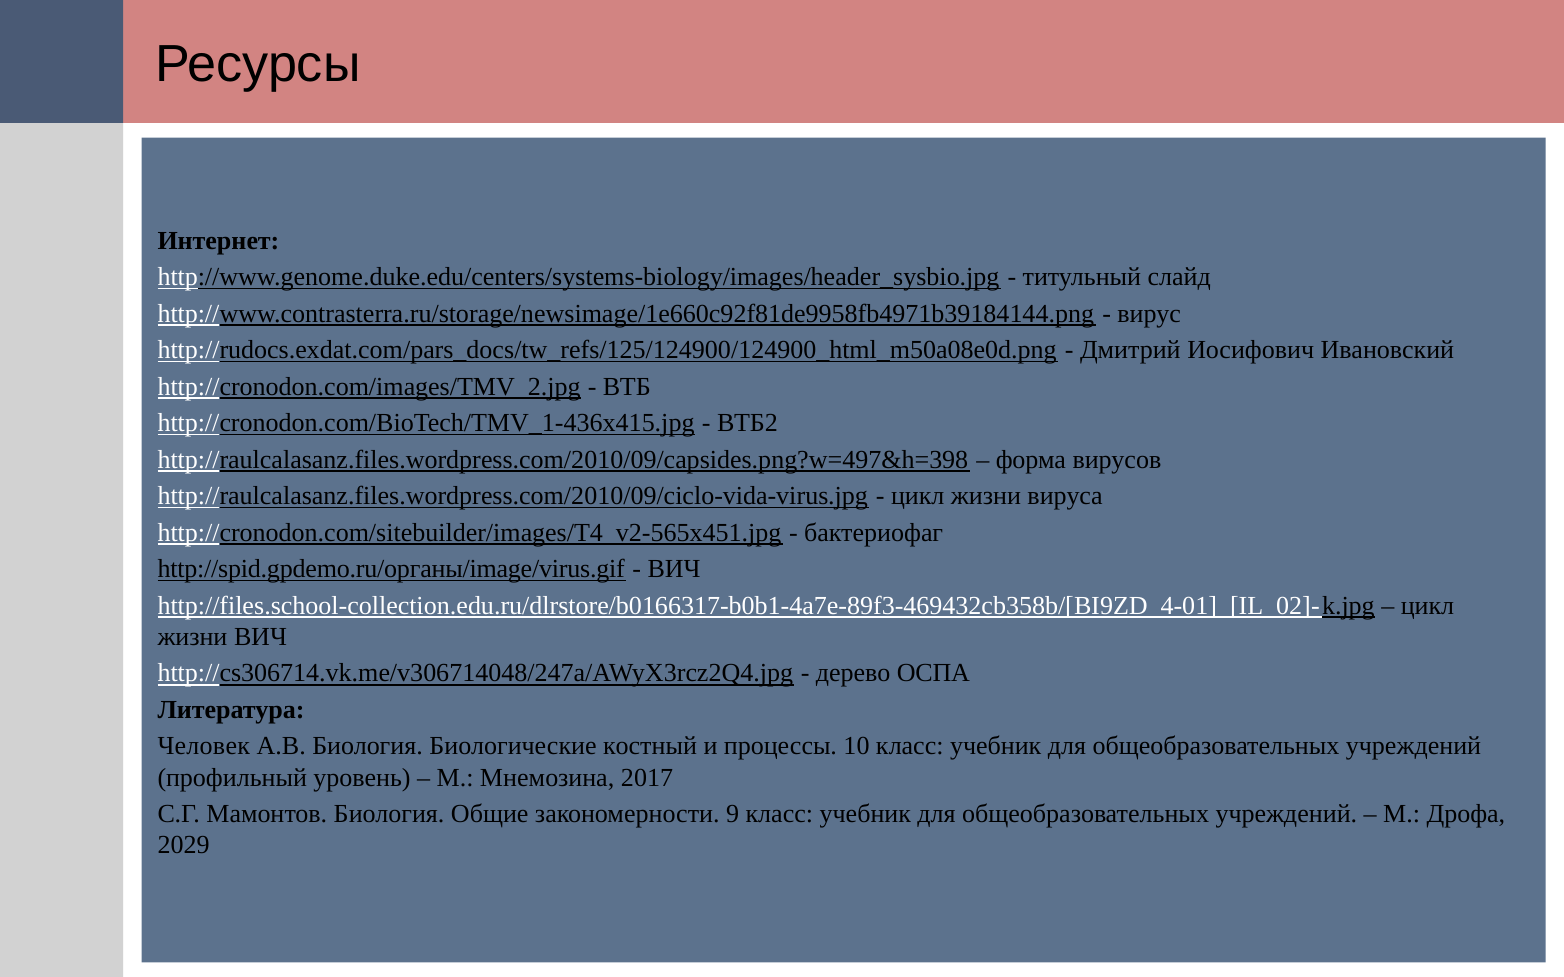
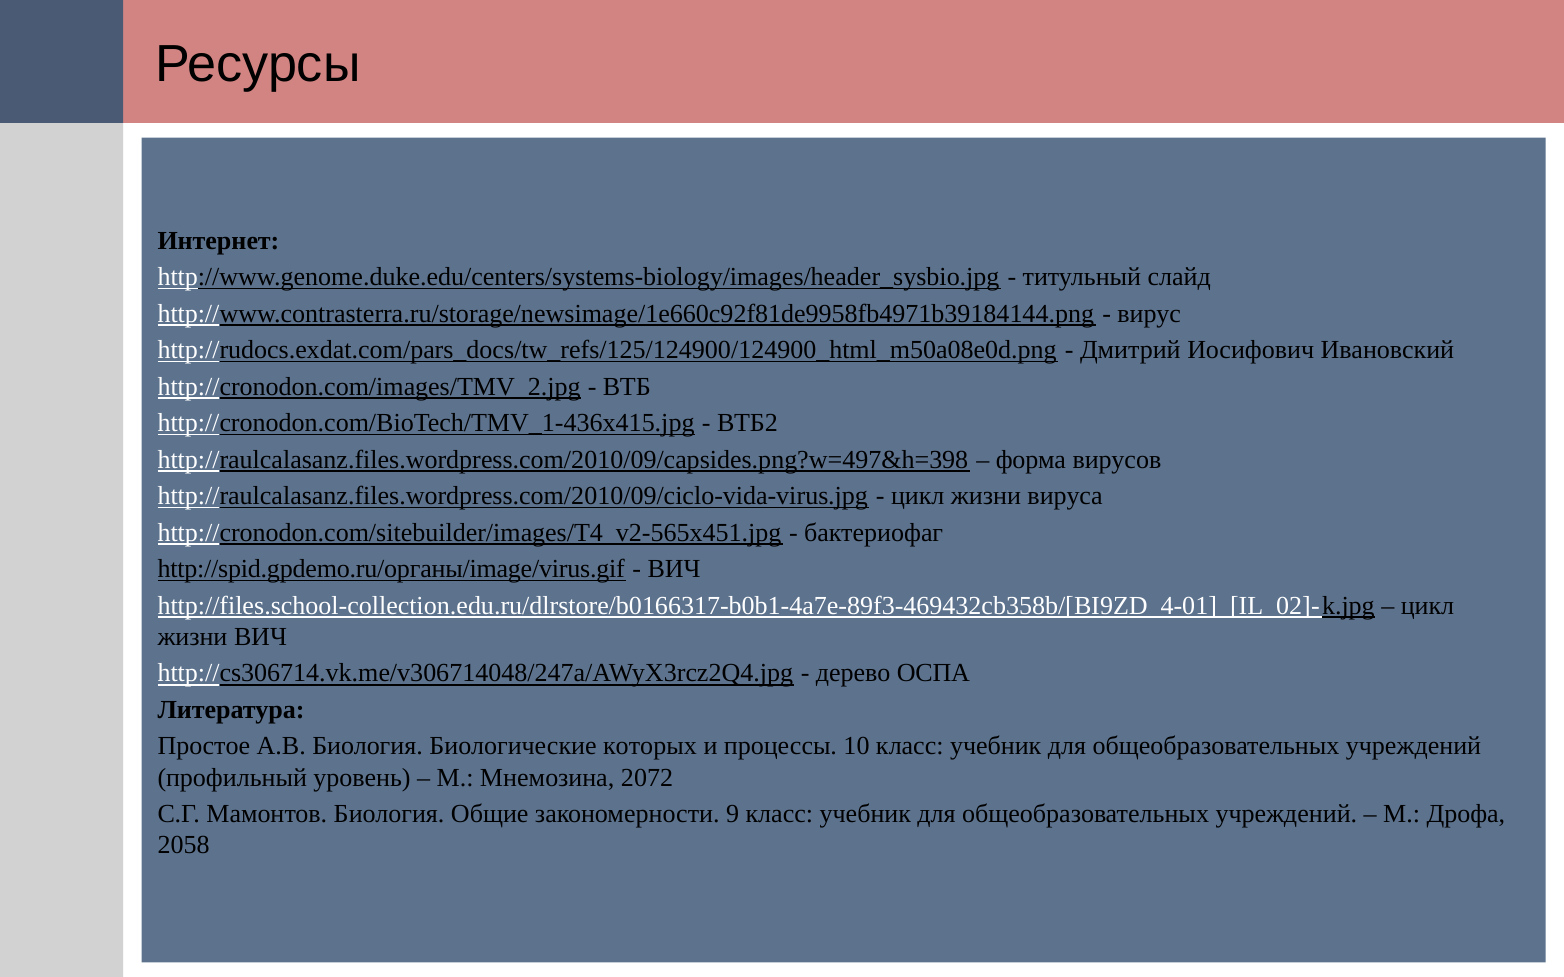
Человек: Человек -> Простое (204, 747)
костный: костный -> которых (650, 747)
2017: 2017 -> 2072 (647, 778)
2029: 2029 -> 2058 (184, 846)
